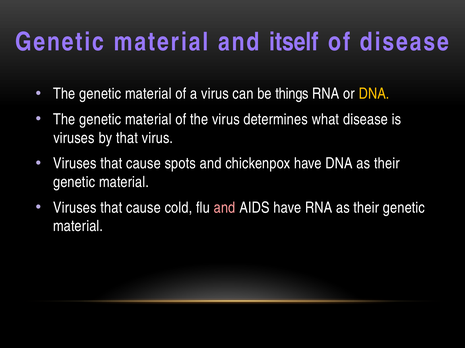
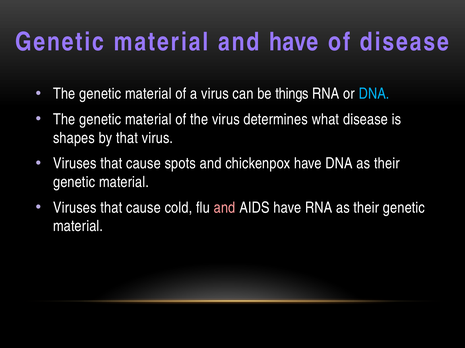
and itself: itself -> have (294, 42)
DNA colour: yellow -> light blue (374, 94)
viruses: viruses -> shapes (74, 138)
